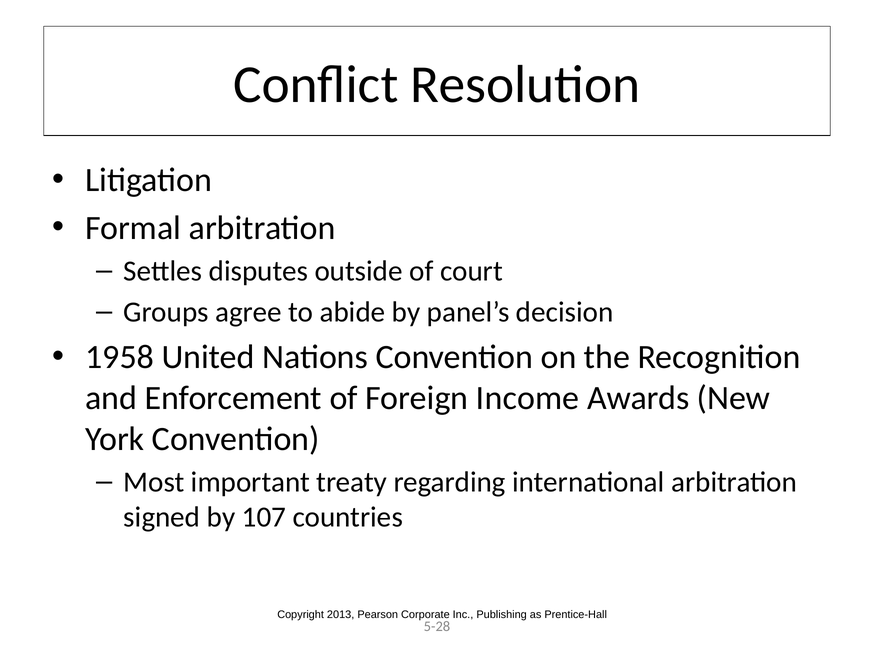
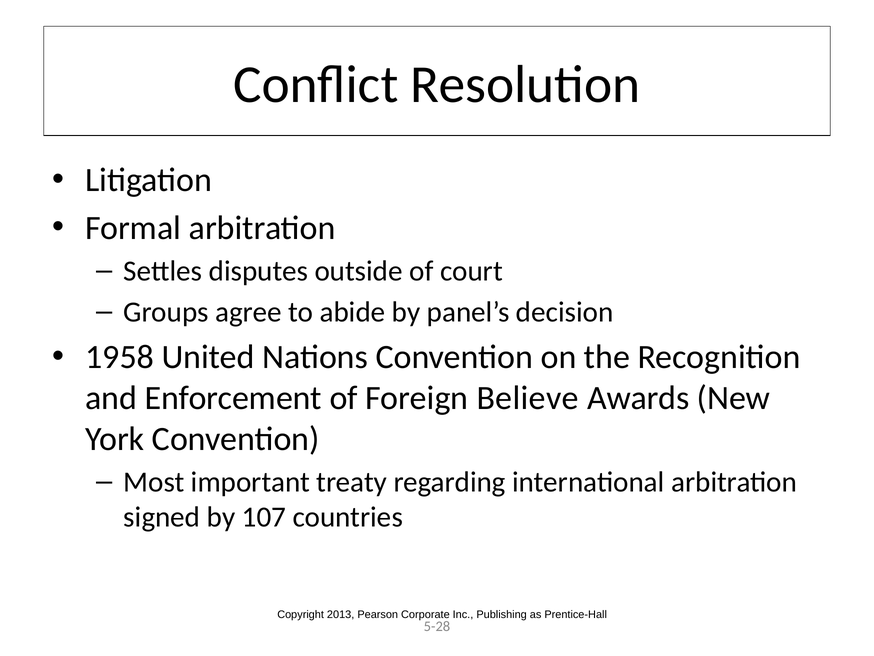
Income: Income -> Believe (528, 398)
